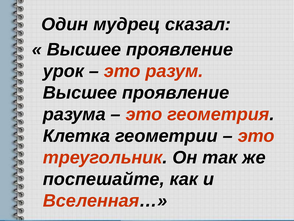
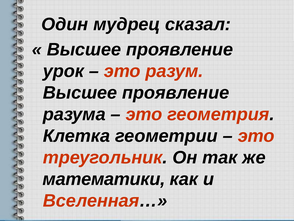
поспешайте: поспешайте -> математики (104, 179)
